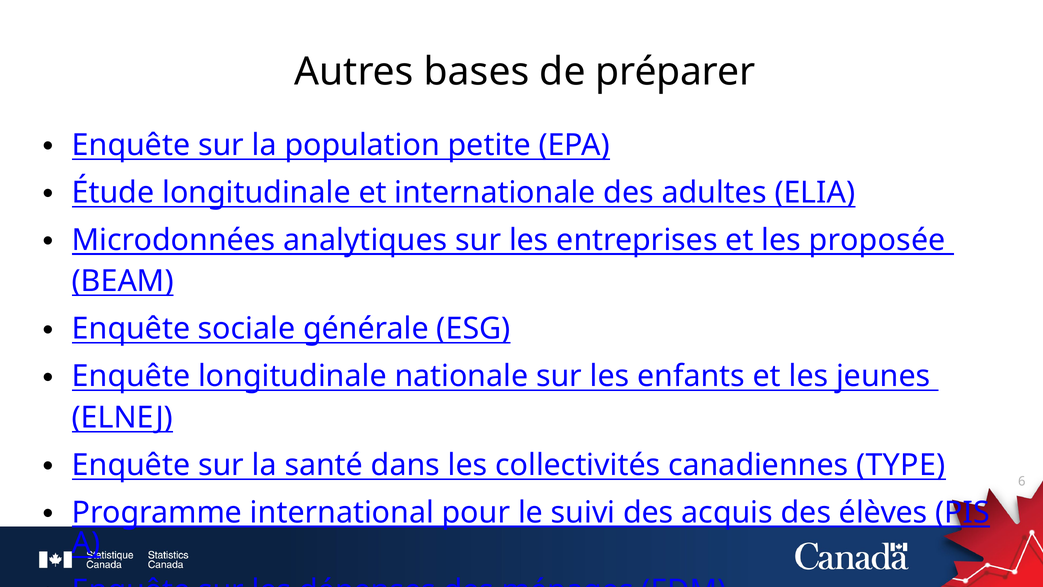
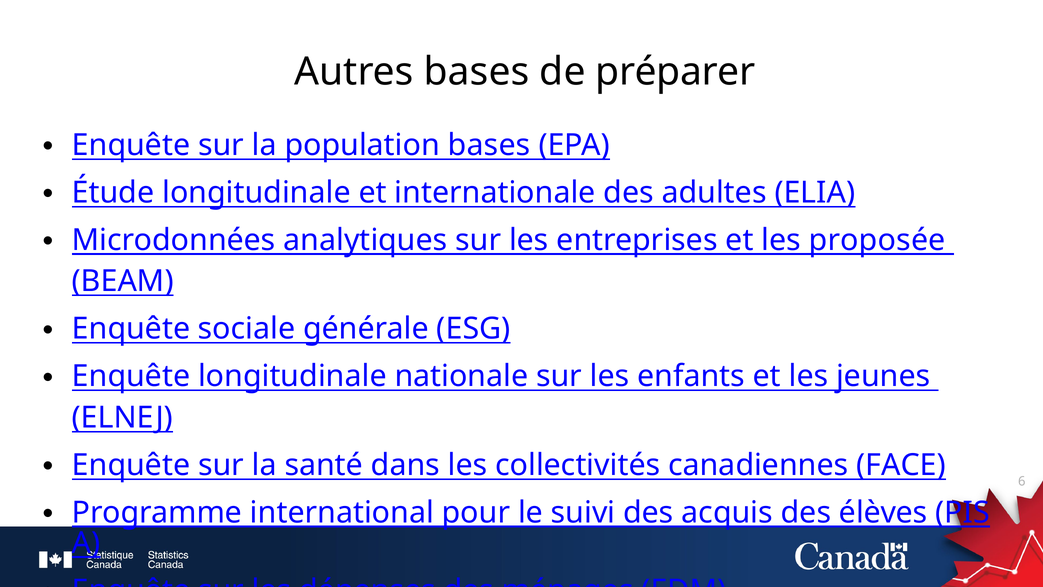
population petite: petite -> bases (489, 145)
TYPE: TYPE -> FACE (901, 465)
